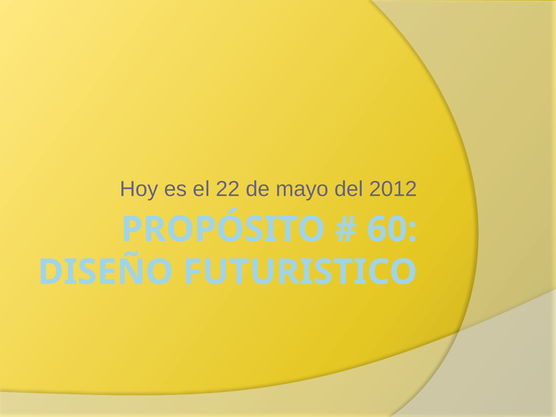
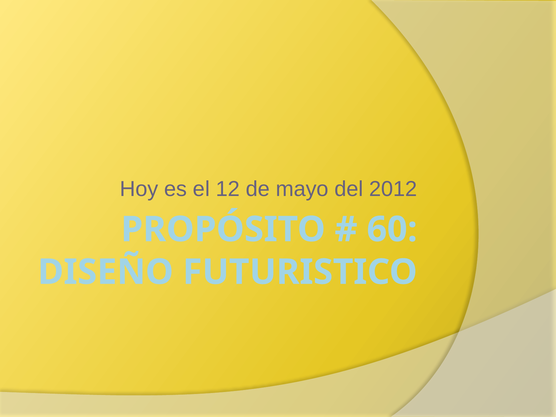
22: 22 -> 12 (228, 189)
